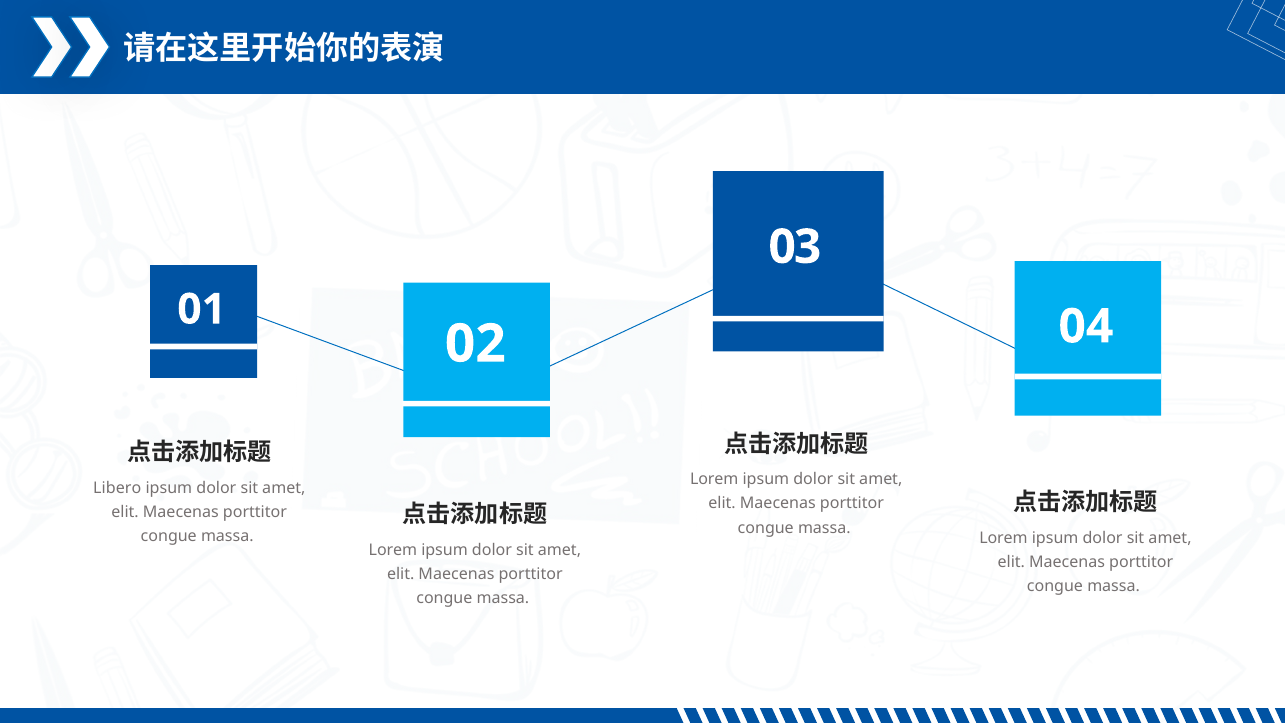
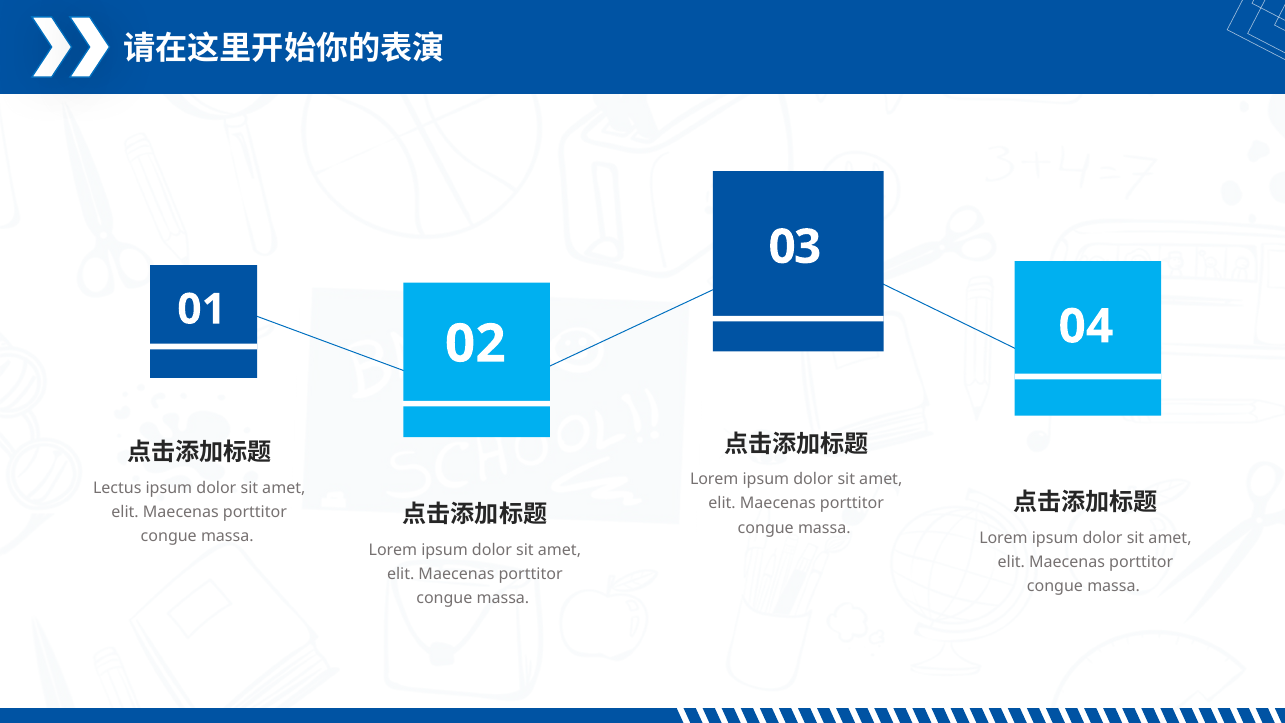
Libero: Libero -> Lectus (117, 488)
